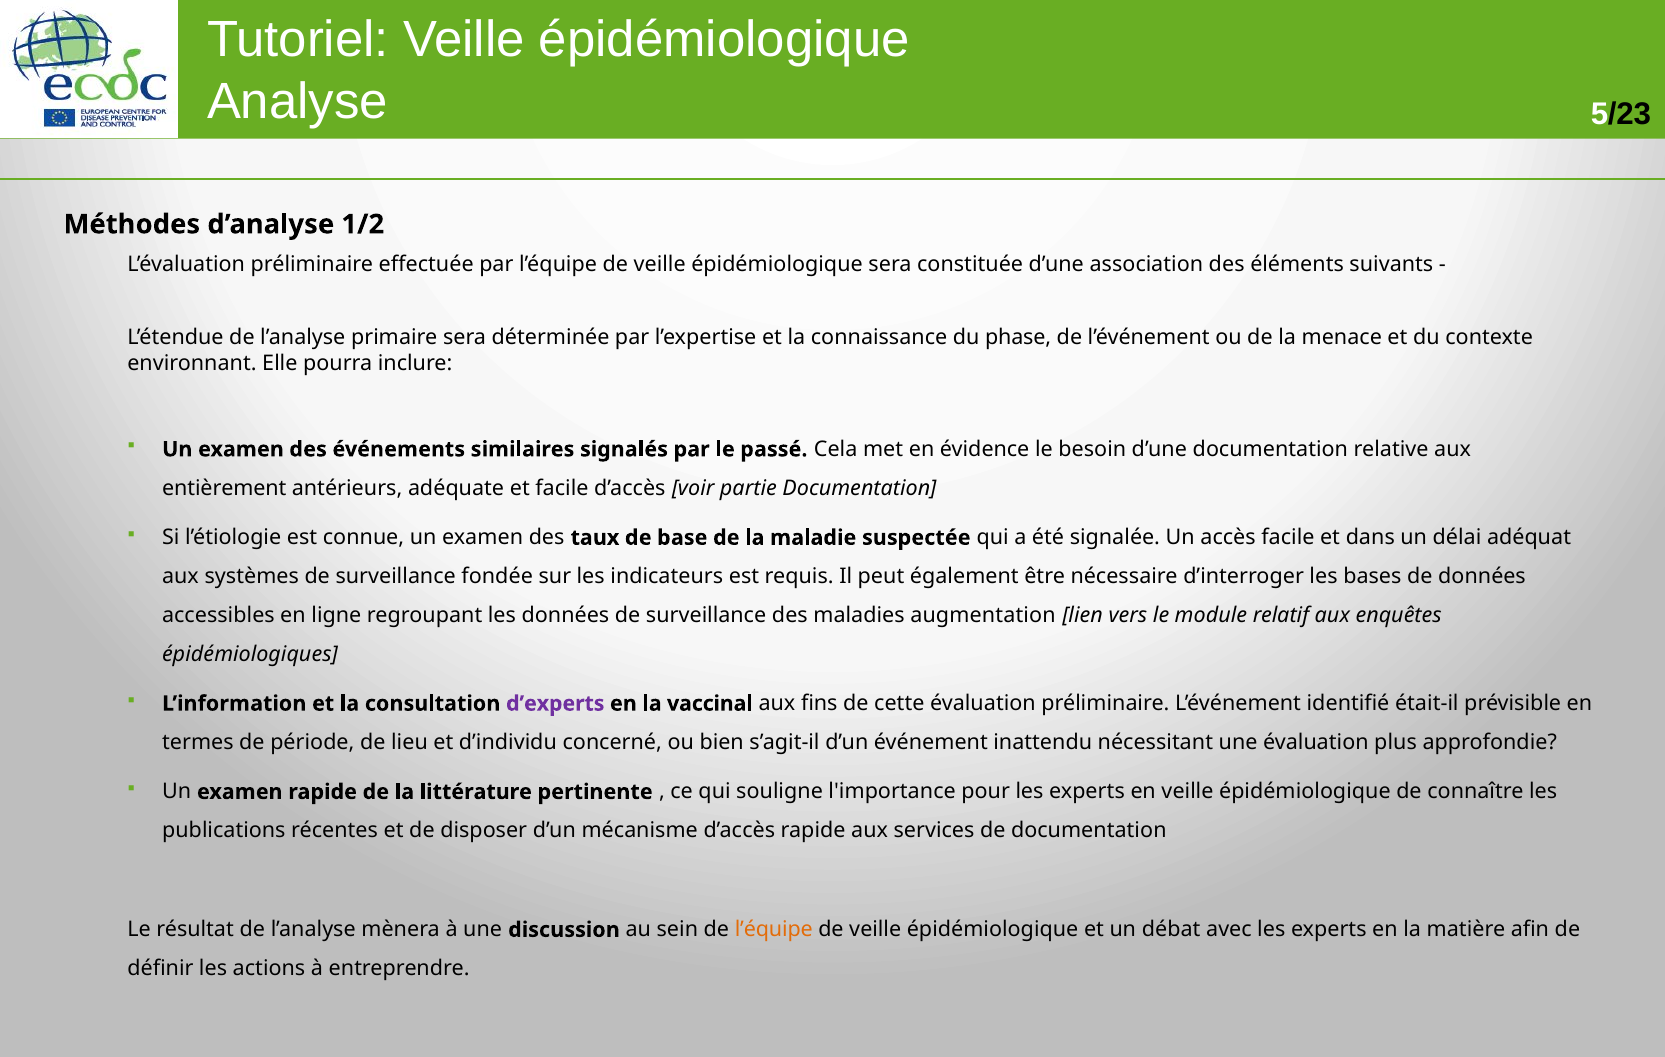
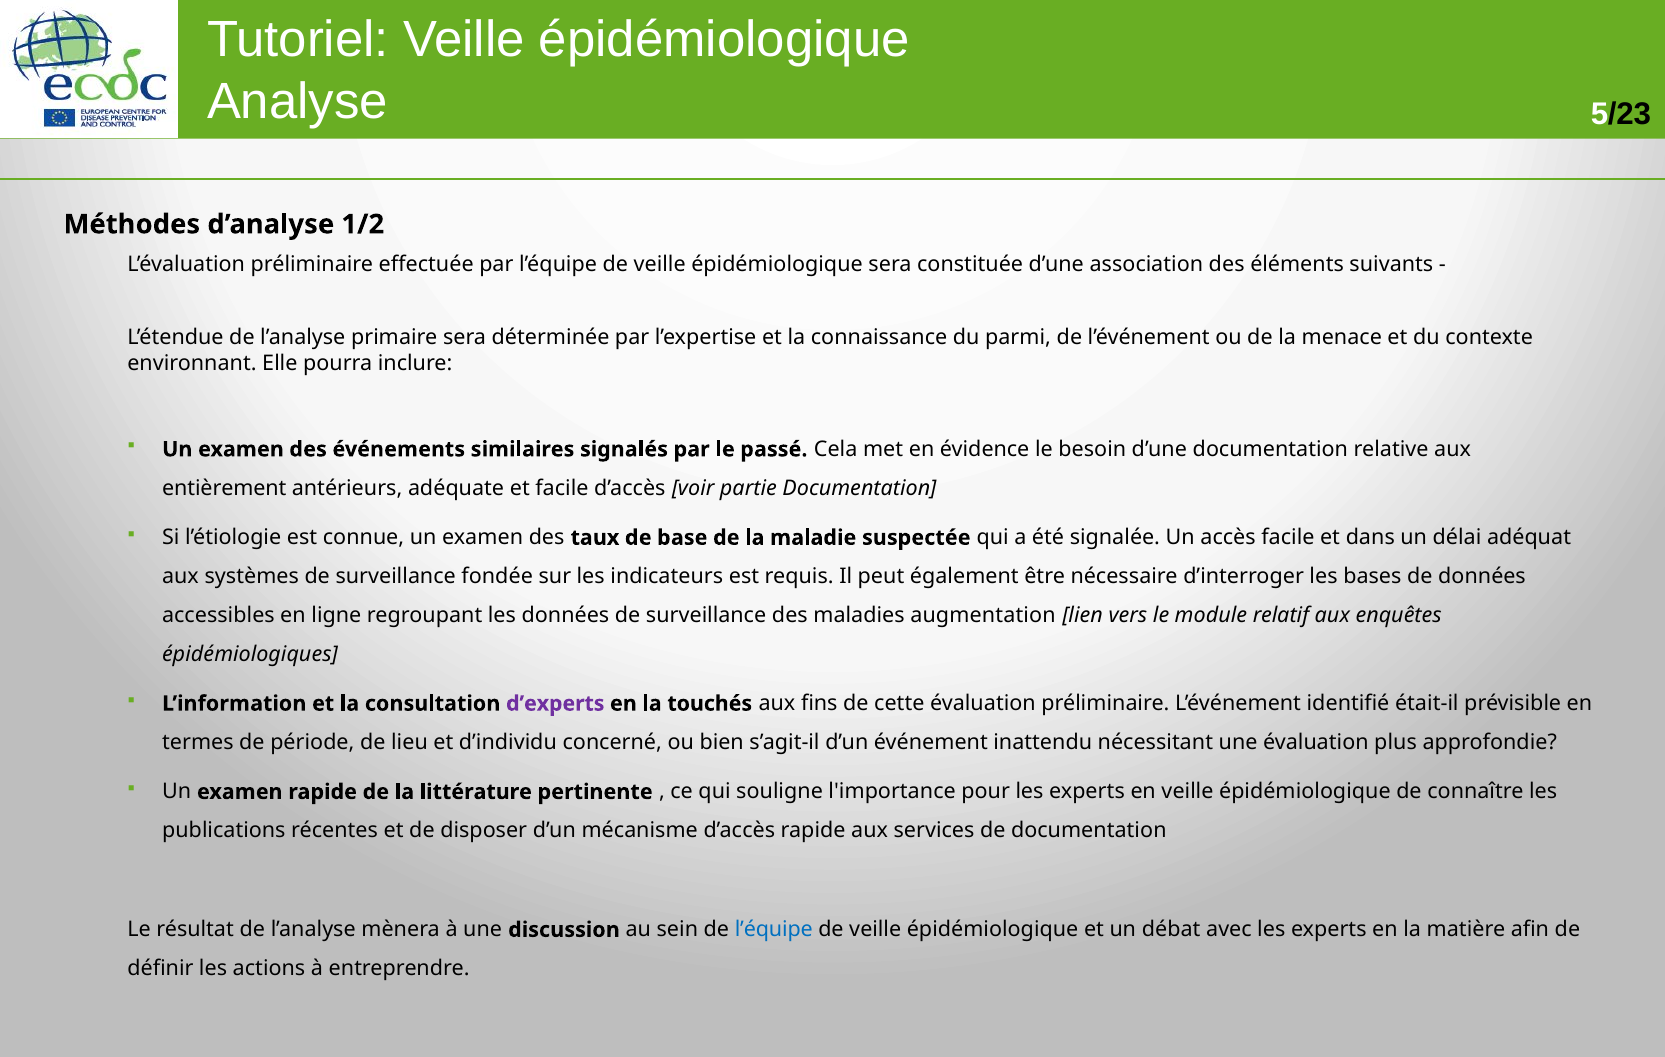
phase: phase -> parmi (1018, 337)
vaccinal: vaccinal -> touchés (710, 704)
l’équipe colour: orange -> blue (774, 930)
